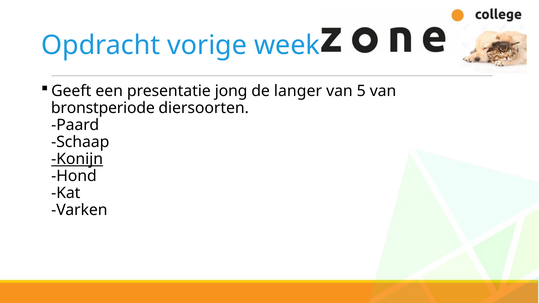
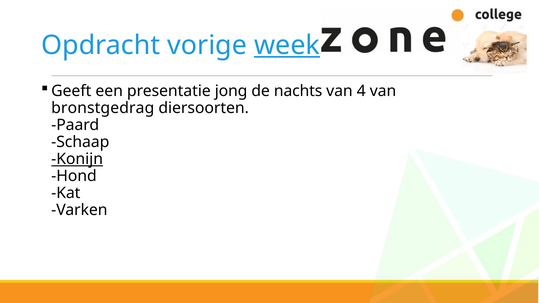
week underline: none -> present (287, 45)
langer: langer -> nachts (298, 91)
5: 5 -> 4 (361, 91)
bronstperiode: bronstperiode -> bronstgedrag (103, 108)
